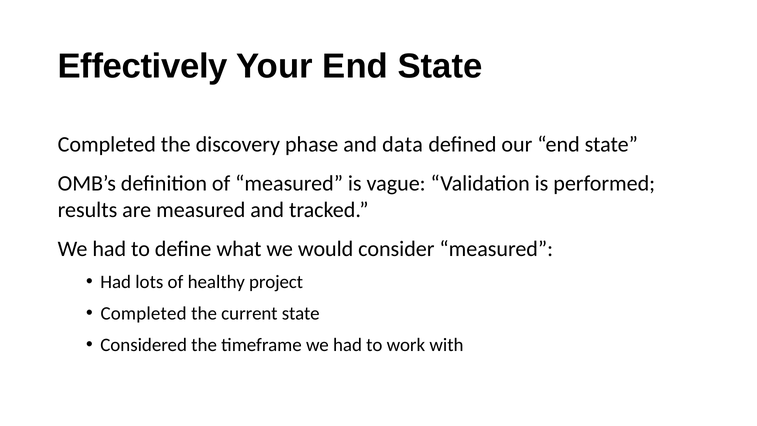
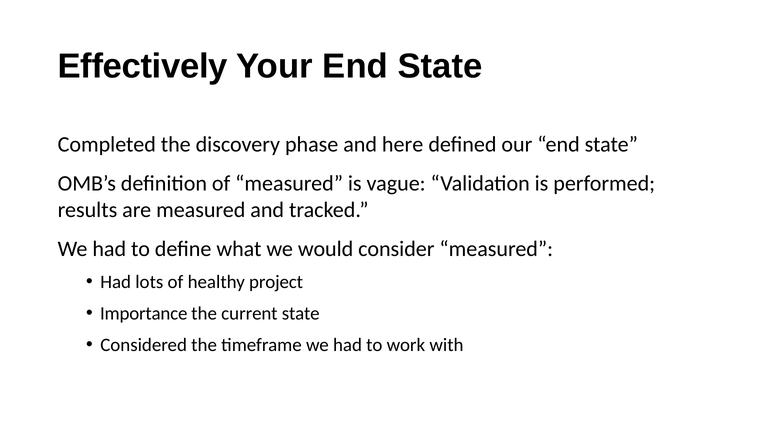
data: data -> here (403, 144)
Completed: Completed -> Importance (144, 313)
